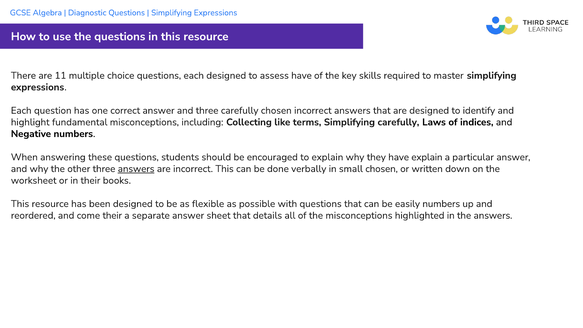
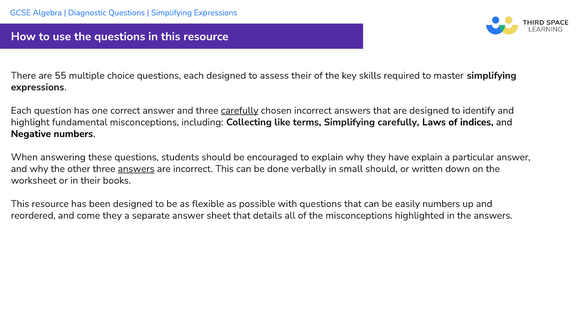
11: 11 -> 55 (60, 75)
assess have: have -> their (301, 75)
carefully underline: none -> present (240, 110)
small chosen: chosen -> should (381, 169)
come their: their -> they (112, 215)
